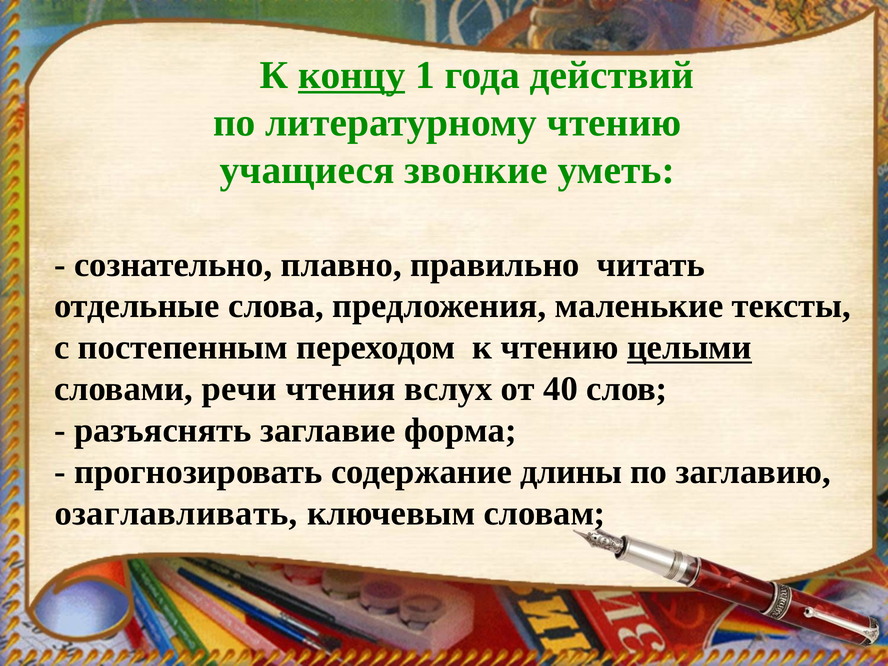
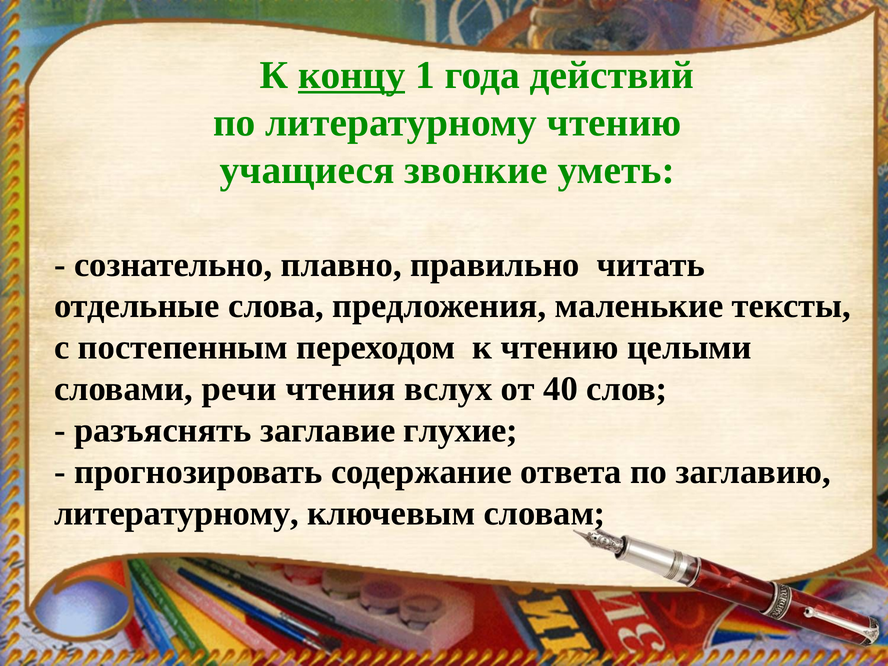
целыми underline: present -> none (689, 348)
форма: форма -> глухие (461, 430)
длины: длины -> ответа (571, 472)
озаглавливать: озаглавливать -> литературному (176, 513)
